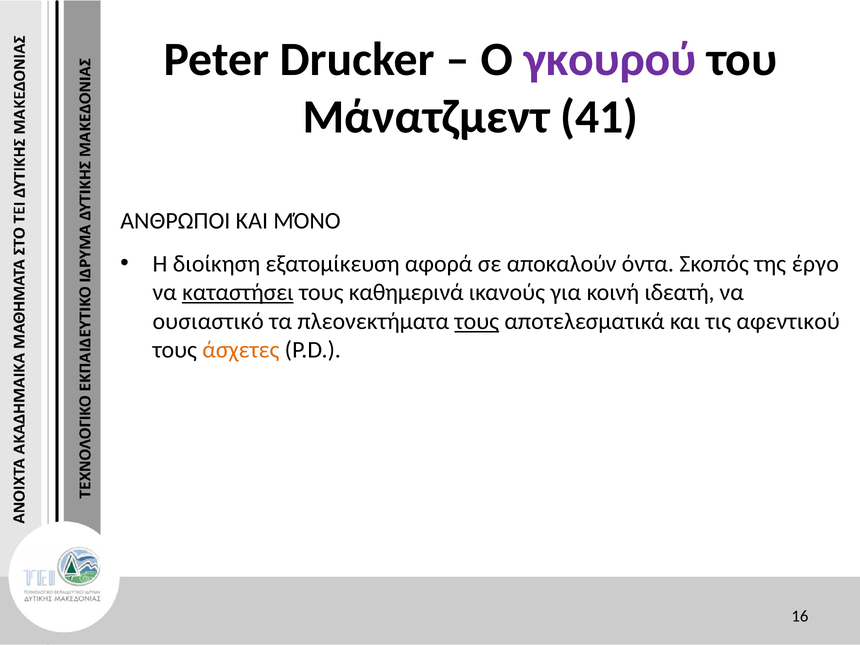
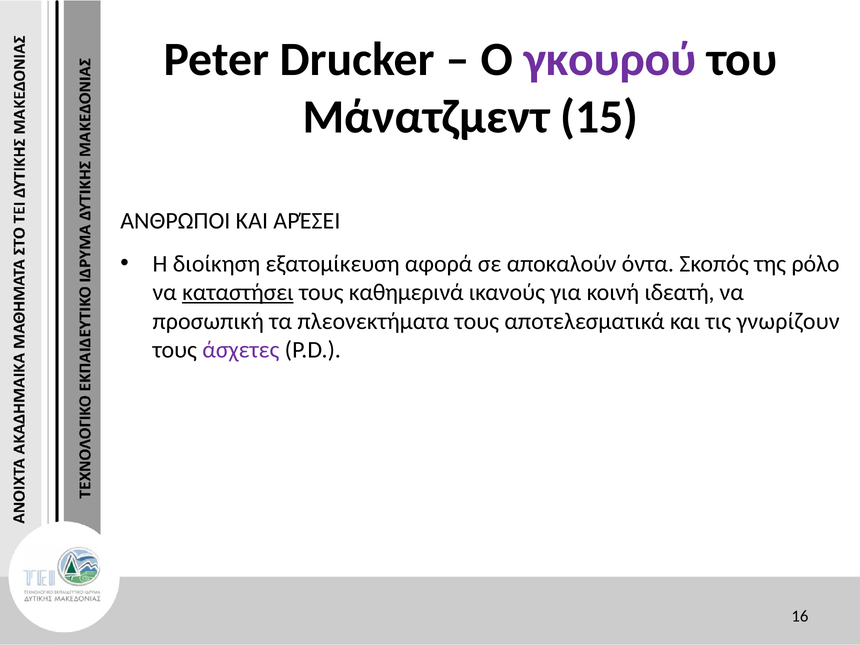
41: 41 -> 15 (599, 117)
ΜΌΝΟ: ΜΌΝΟ -> ΑΡΈΣΕΙ (307, 221)
έργο: έργο -> ρόλο (816, 264)
ουσιαστικό: ουσιαστικό -> προσωπική (208, 321)
τους underline: present -> none (477, 321)
αφεντικού: αφεντικού -> γνωρίζουν (788, 321)
άσχετες colour: orange -> purple (241, 350)
